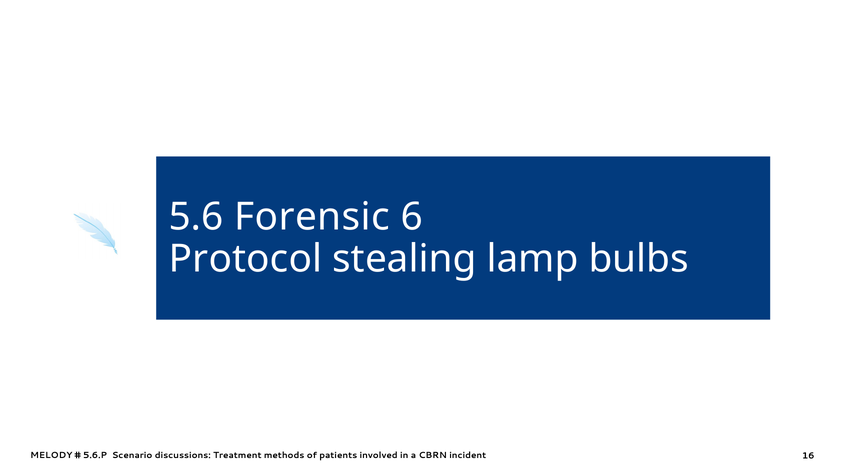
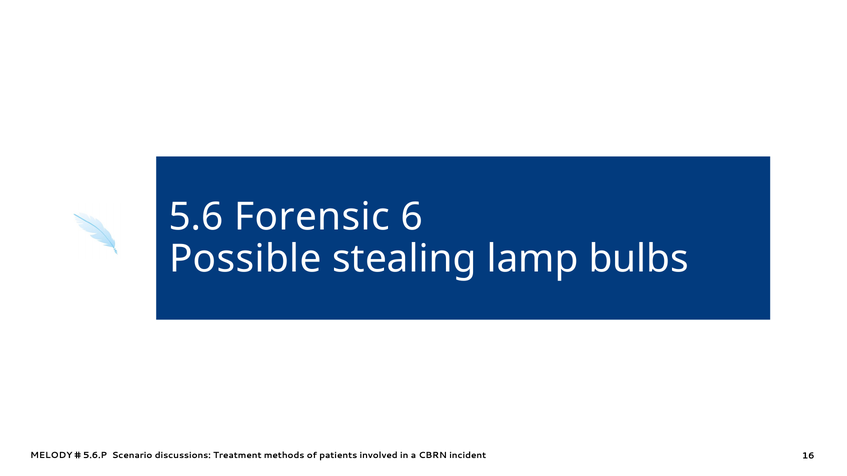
Protocol: Protocol -> Possible (245, 259)
